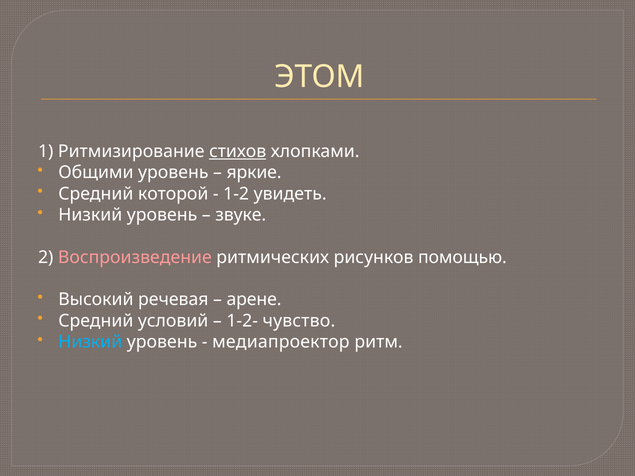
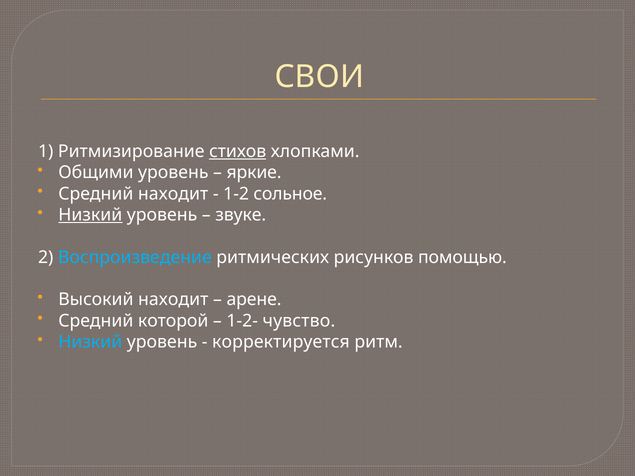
ЭТОМ: ЭТОМ -> СВОИ (319, 77)
Средний которой: которой -> находит (173, 194)
увидеть: увидеть -> сольное (290, 194)
Низкий underline: none -> present (90, 215)
Воспроизведение colour: pink -> light blue (135, 257)
Высокий речевая: речевая -> находит (173, 300)
условий: условий -> которой (173, 321)
медиапроектор: медиапроектор -> корректируется (281, 342)
